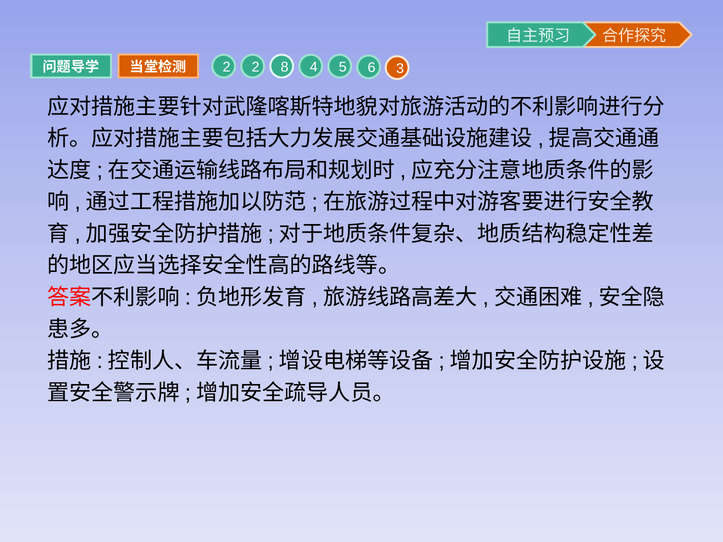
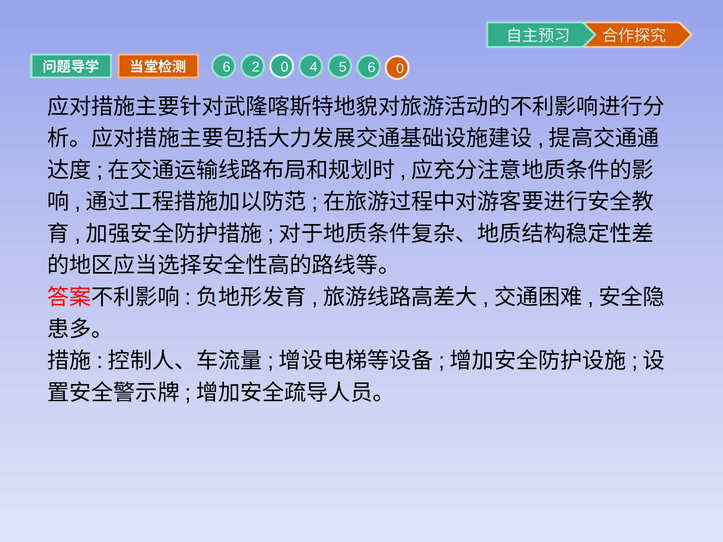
2: 2 -> 6 (227, 67)
2 8: 8 -> 0 (285, 67)
5 3: 3 -> 0 (400, 69)
